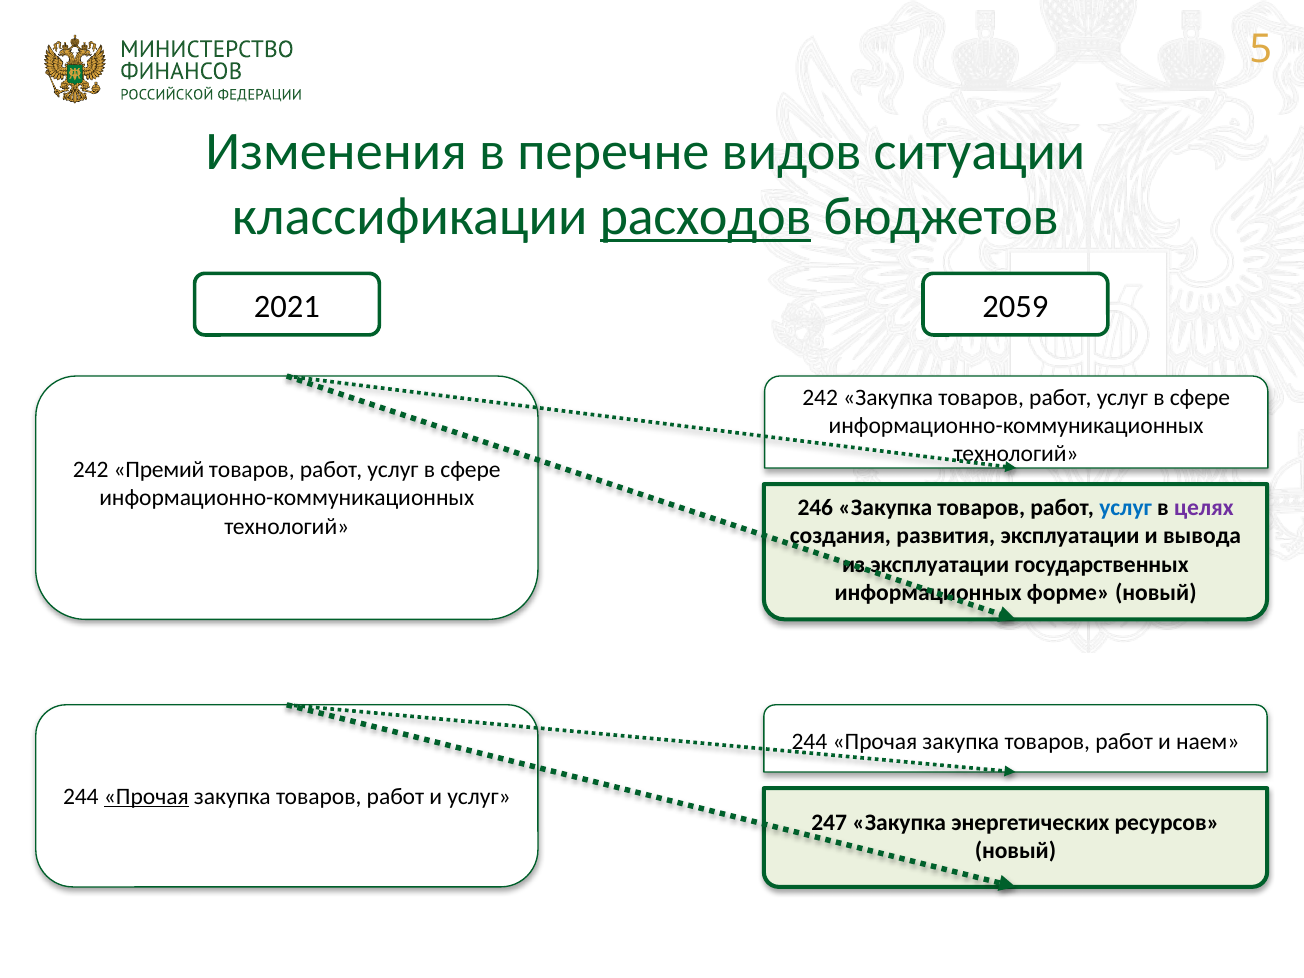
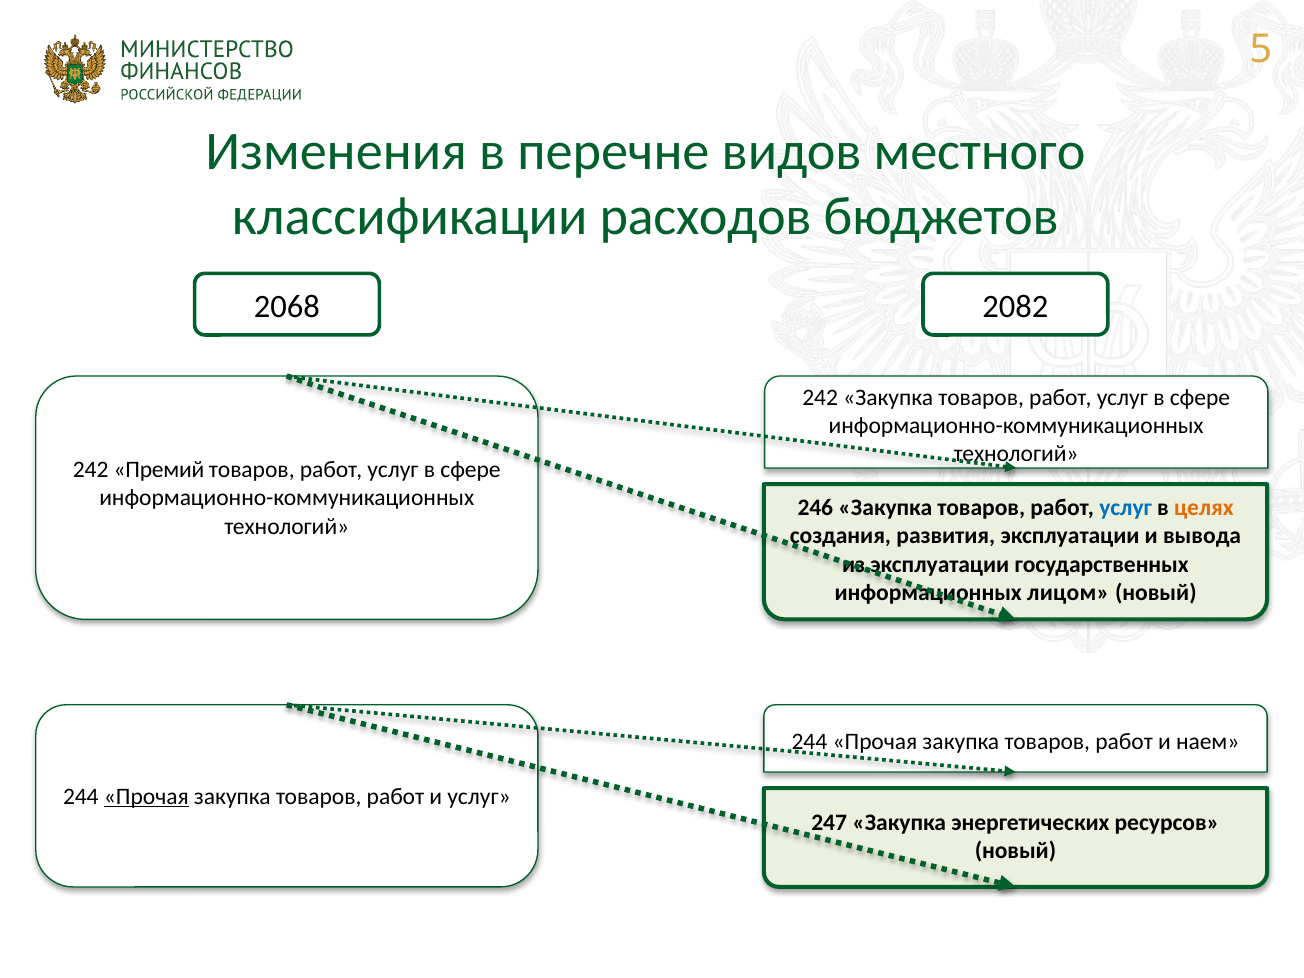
ситуации: ситуации -> местного (980, 152)
расходов underline: present -> none (705, 217)
2021: 2021 -> 2068 (287, 306)
2059: 2059 -> 2082 (1015, 306)
целях colour: purple -> orange (1204, 508)
форме: форме -> лицом (1068, 593)
